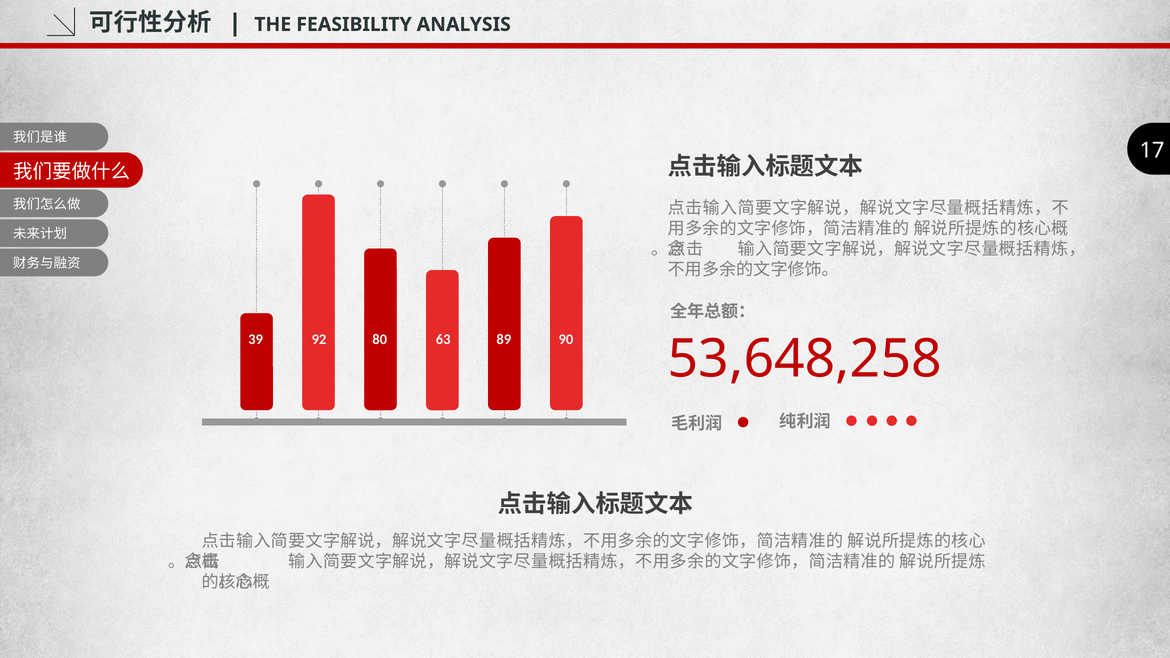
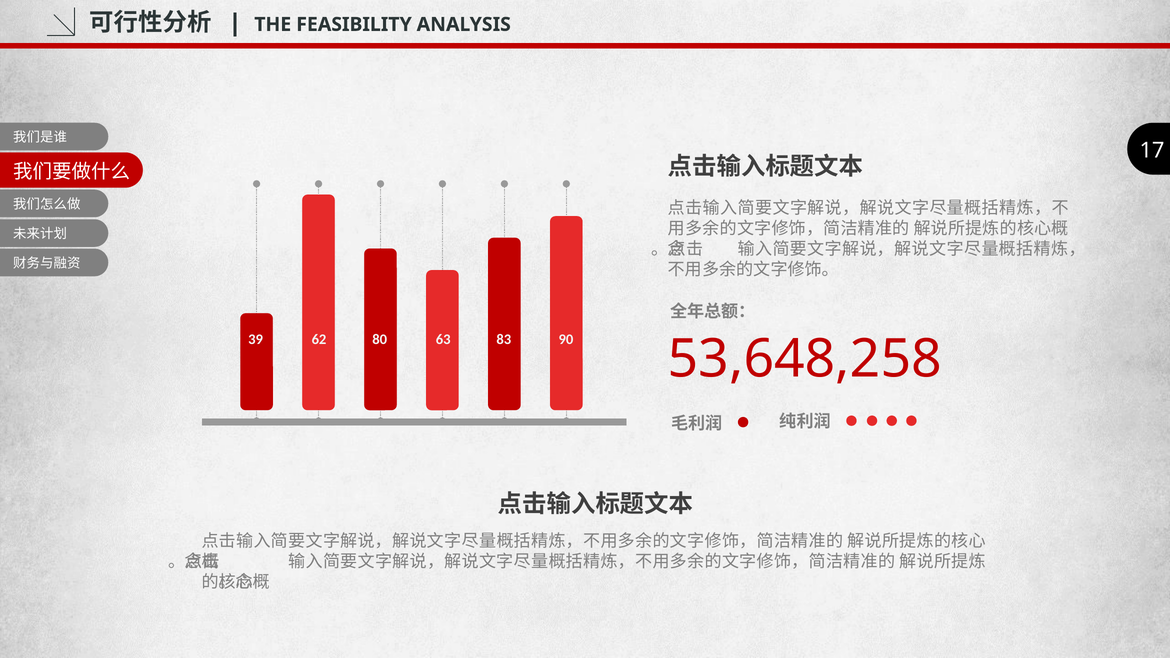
92: 92 -> 62 (319, 339)
89: 89 -> 83 (504, 339)
